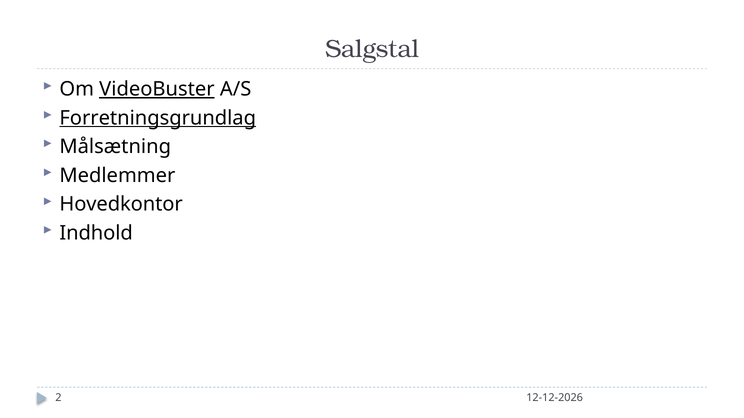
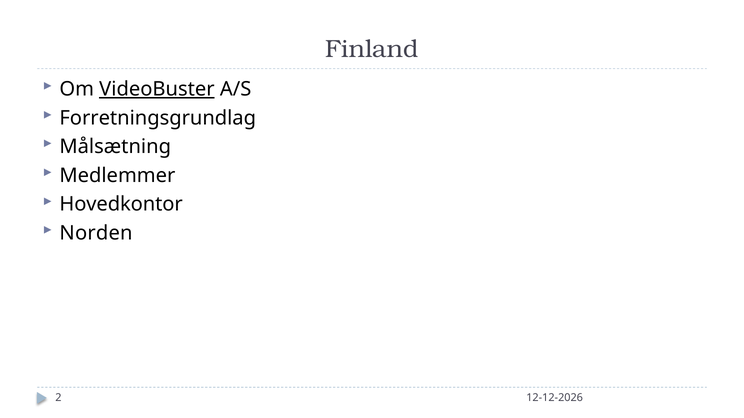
Salgstal: Salgstal -> Finland (372, 49)
Forretningsgrundlag underline: present -> none (158, 118)
Indhold: Indhold -> Norden (96, 233)
